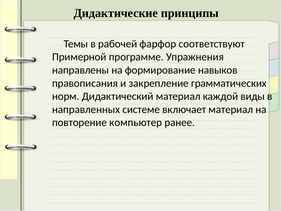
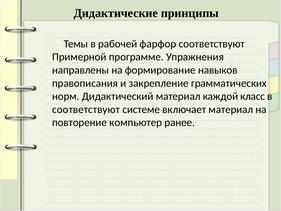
виды: виды -> класс (253, 96)
направленных: направленных -> соответствуют (86, 109)
